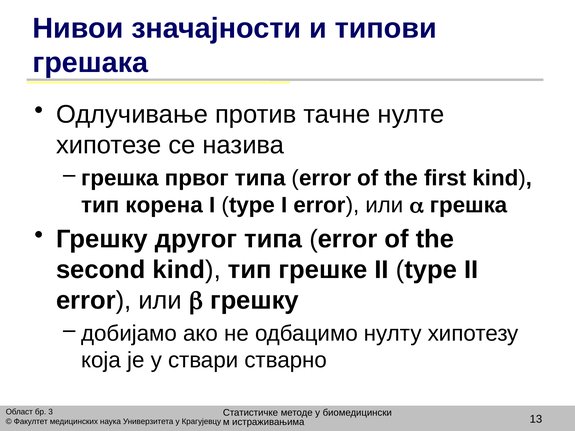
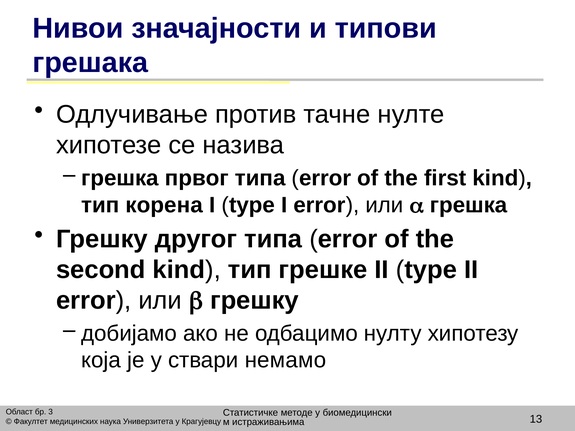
стварно: стварно -> немамо (285, 360)
